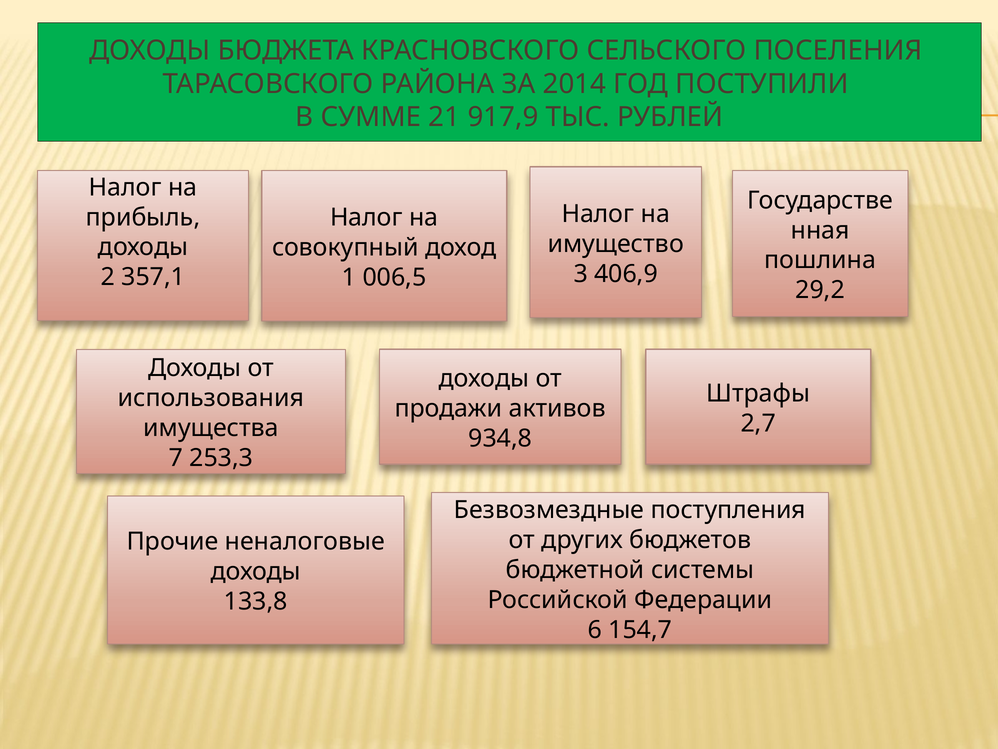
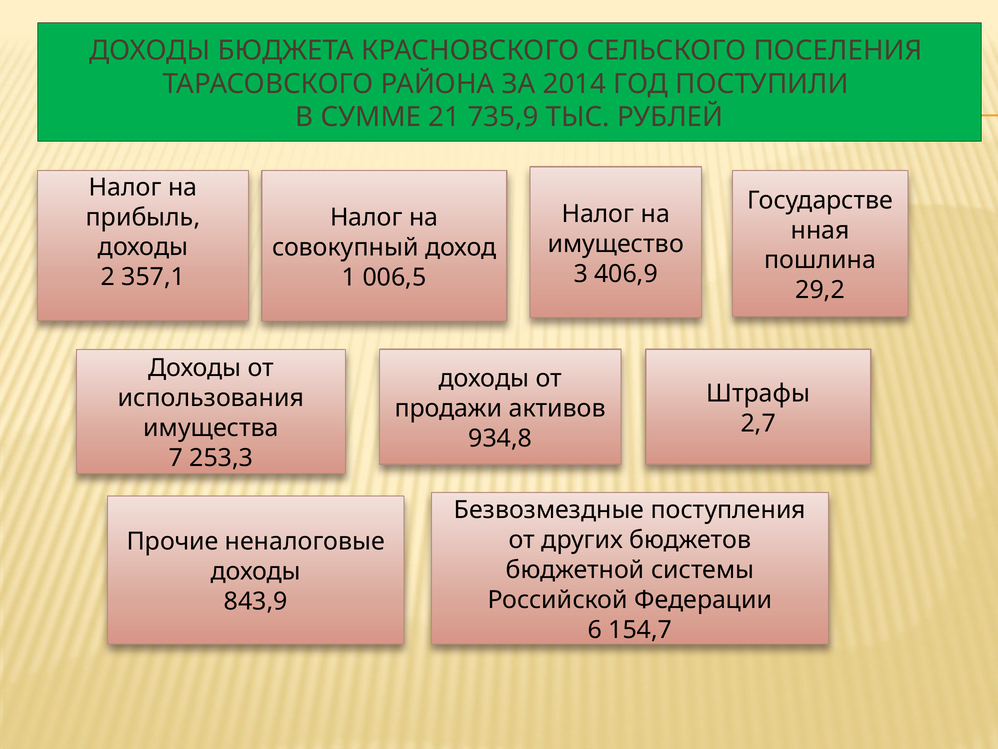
917,9: 917,9 -> 735,9 (503, 117)
133,8: 133,8 -> 843,9 (256, 601)
